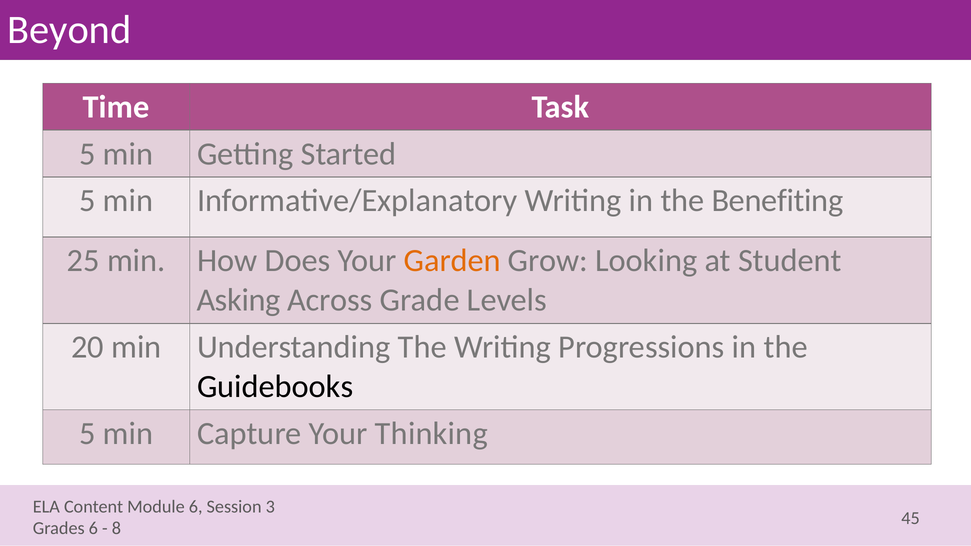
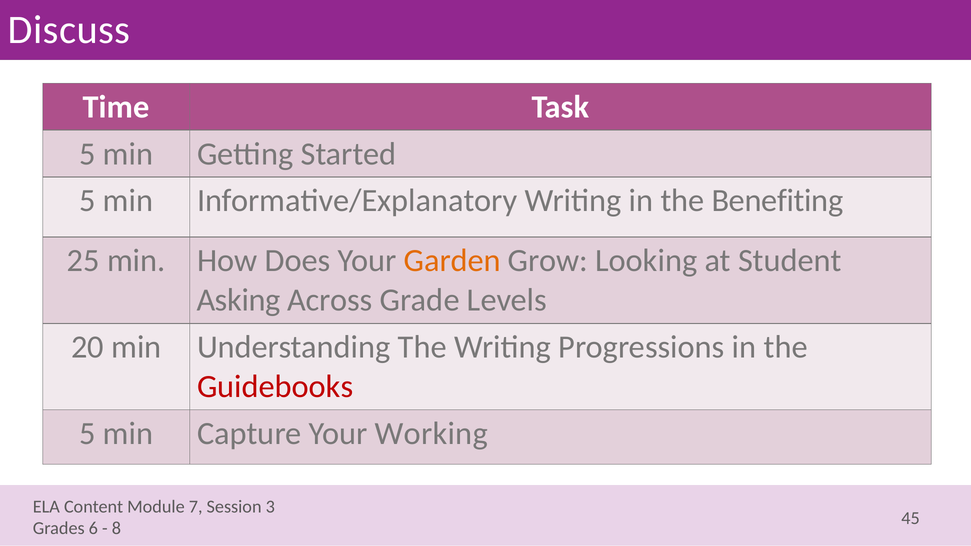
Beyond: Beyond -> Discuss (69, 30)
Guidebooks colour: black -> red (275, 387)
Thinking: Thinking -> Working (431, 434)
6: 6 -> 7 (196, 507)
